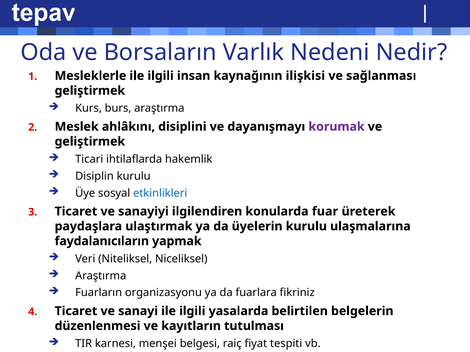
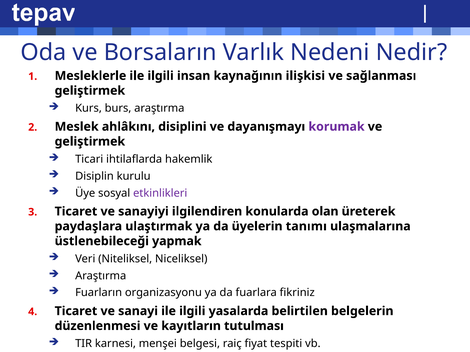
etkinlikleri colour: blue -> purple (160, 193)
fuar: fuar -> olan (325, 212)
üyelerin kurulu: kurulu -> tanımı (306, 227)
faydalanıcıların: faydalanıcıların -> üstlenebileceği (102, 241)
